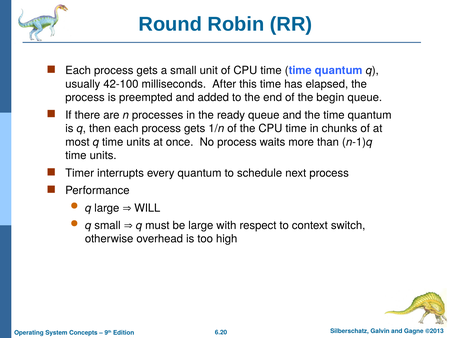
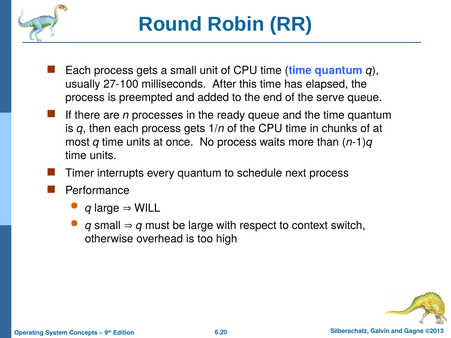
42-100: 42-100 -> 27-100 (121, 84)
begin: begin -> serve (330, 98)
